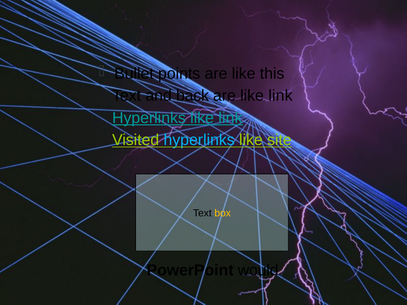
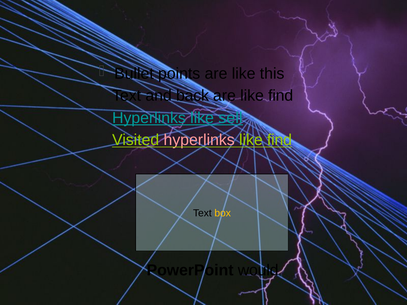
are like link: link -> find (281, 96)
Hyperlinks like link: link -> sell (230, 118)
hyperlinks colour: light blue -> pink (199, 140)
site: site -> find (279, 140)
